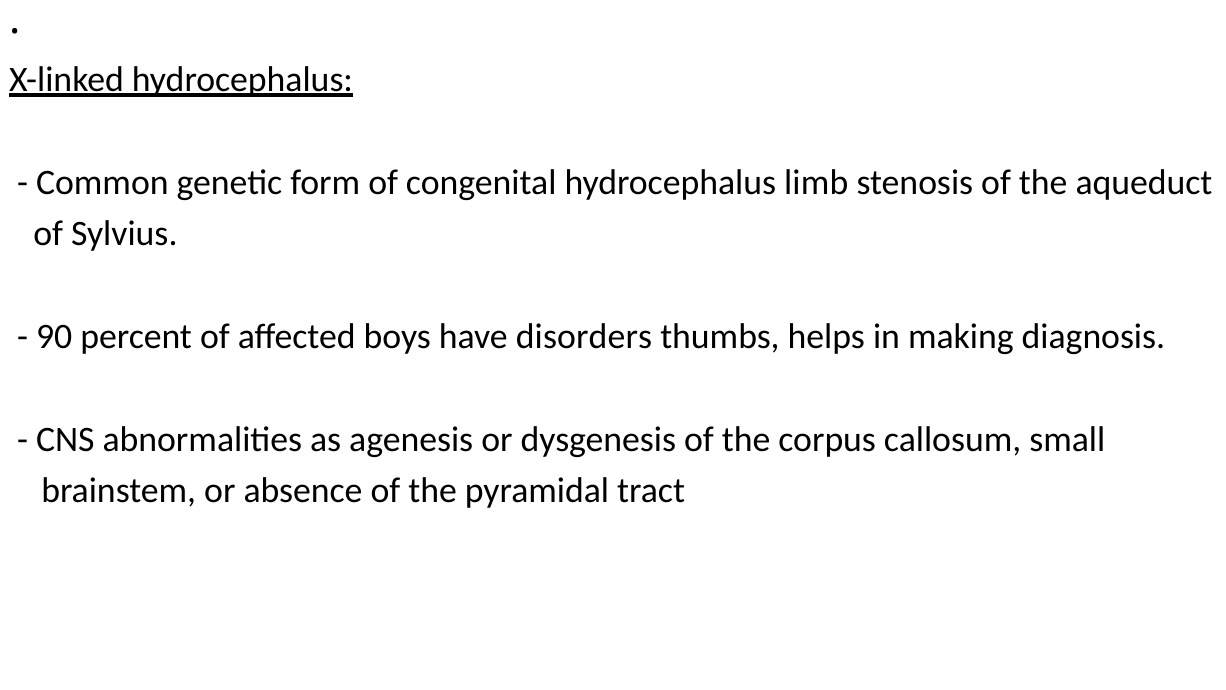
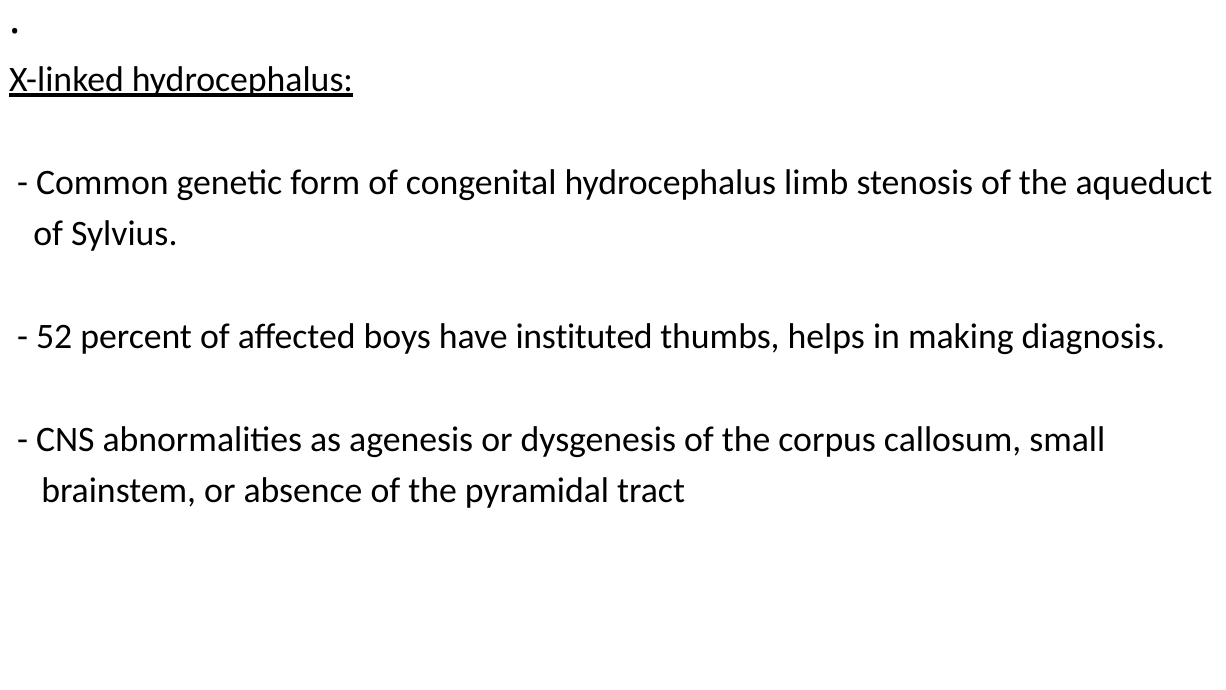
90: 90 -> 52 (54, 336)
disorders: disorders -> instituted (584, 336)
